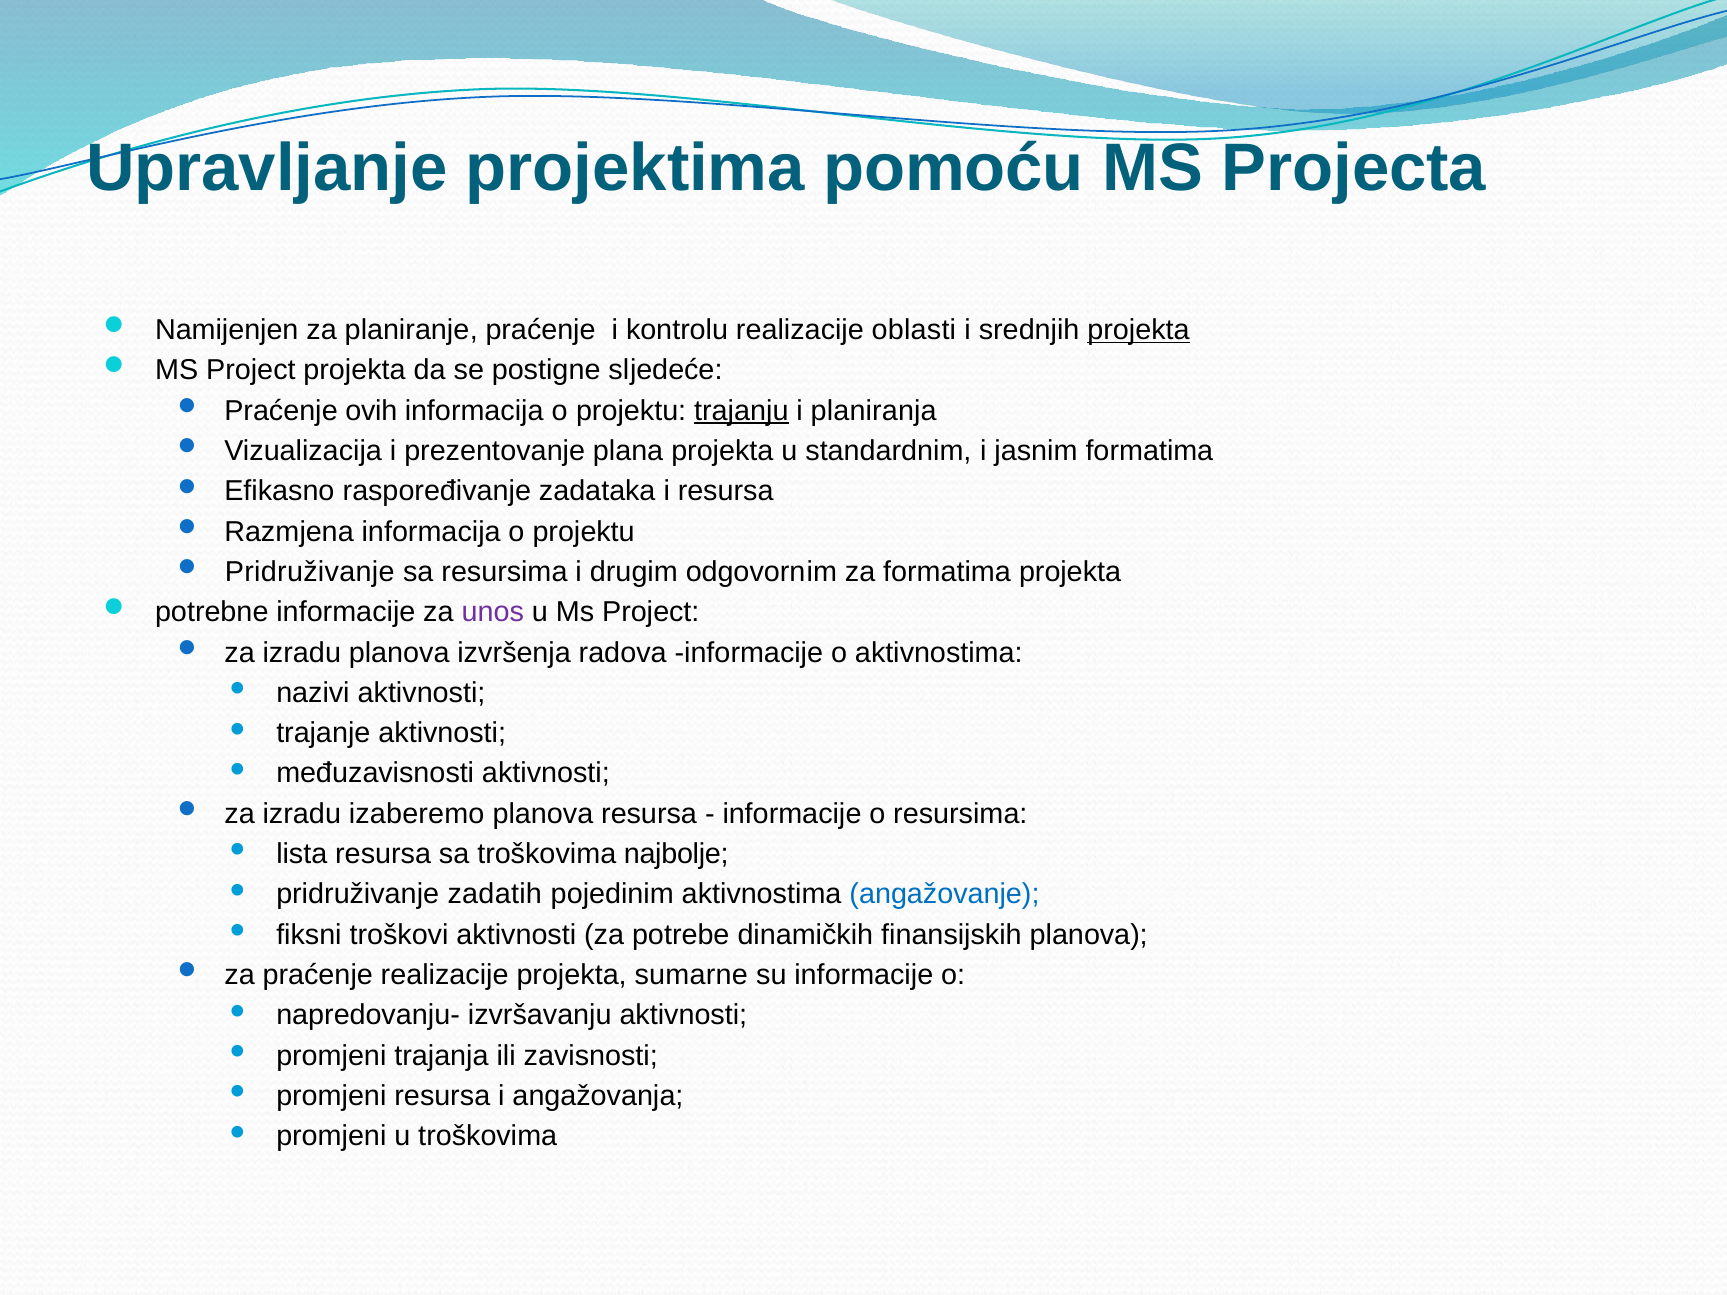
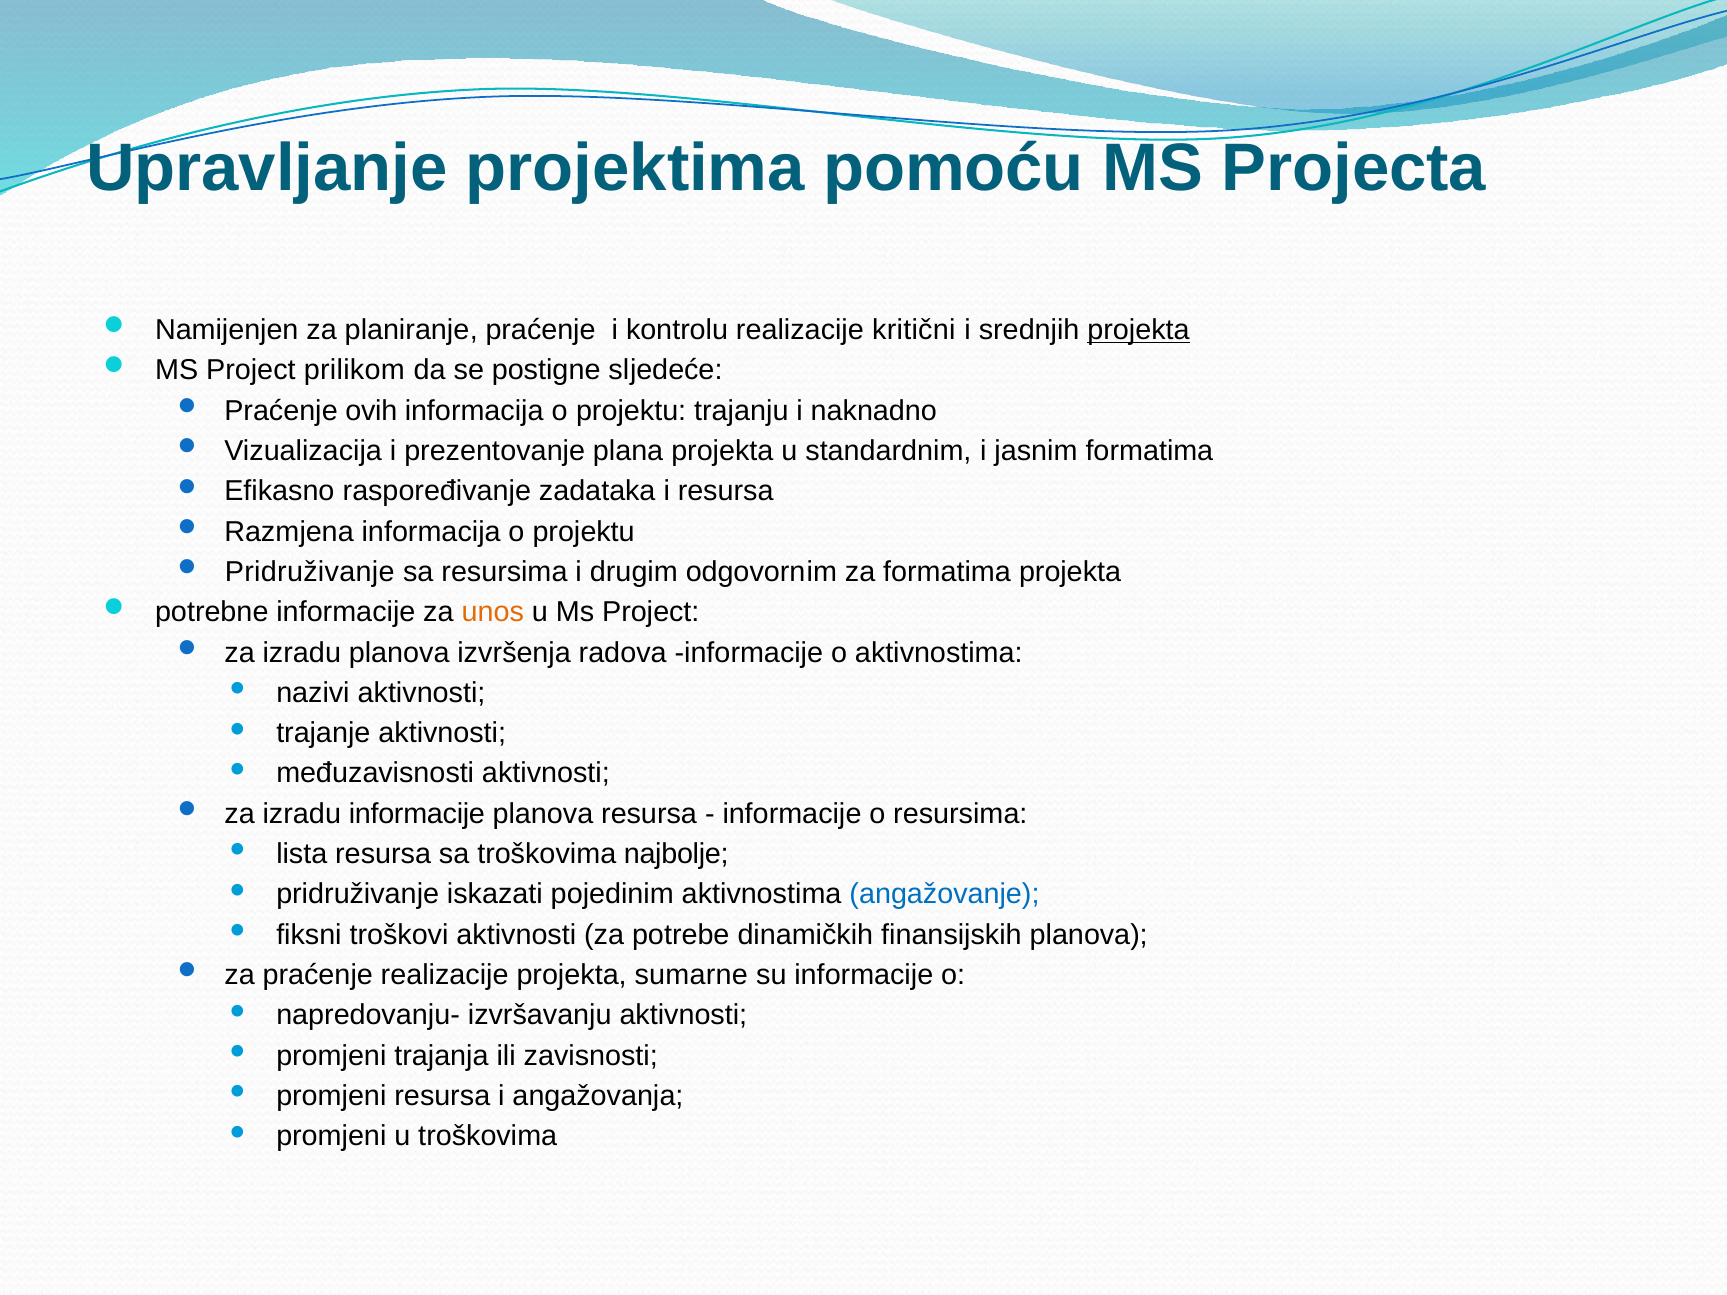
oblasti: oblasti -> kritični (914, 330)
Project projekta: projekta -> prilikom (354, 370)
trajanju underline: present -> none (741, 411)
planiranja: planiranja -> naknadno (874, 411)
unos colour: purple -> orange (493, 612)
izradu izaberemo: izaberemo -> informacije (417, 814)
zadatih: zadatih -> iskazati (495, 895)
